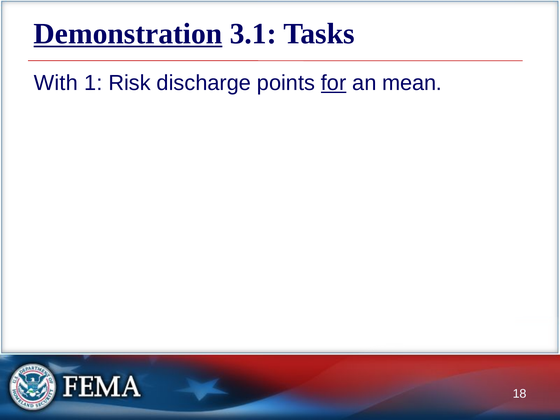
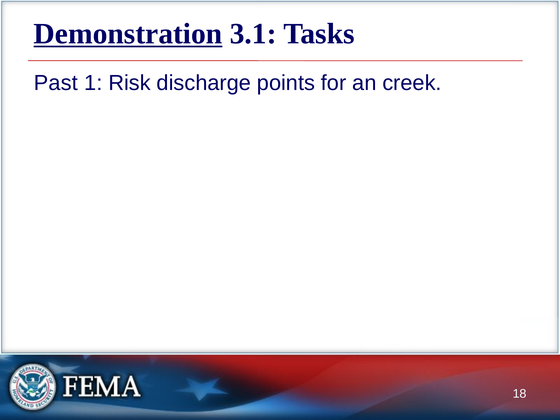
With: With -> Past (56, 83)
for underline: present -> none (334, 83)
mean: mean -> creek (412, 83)
